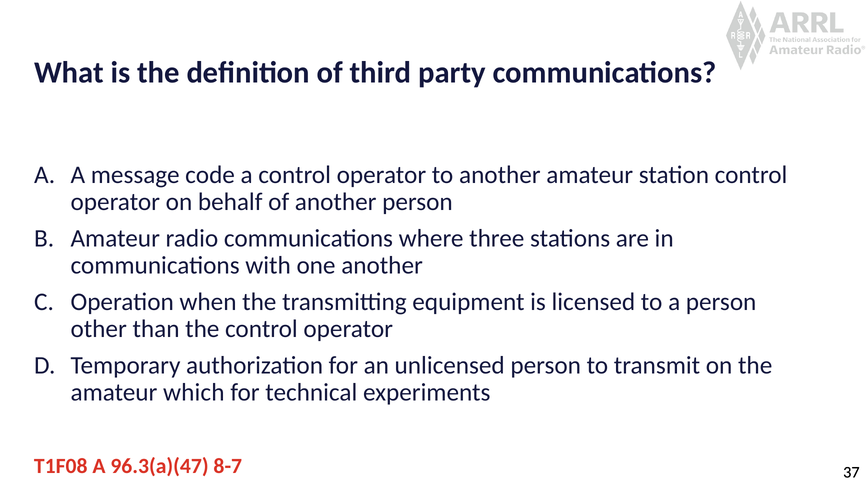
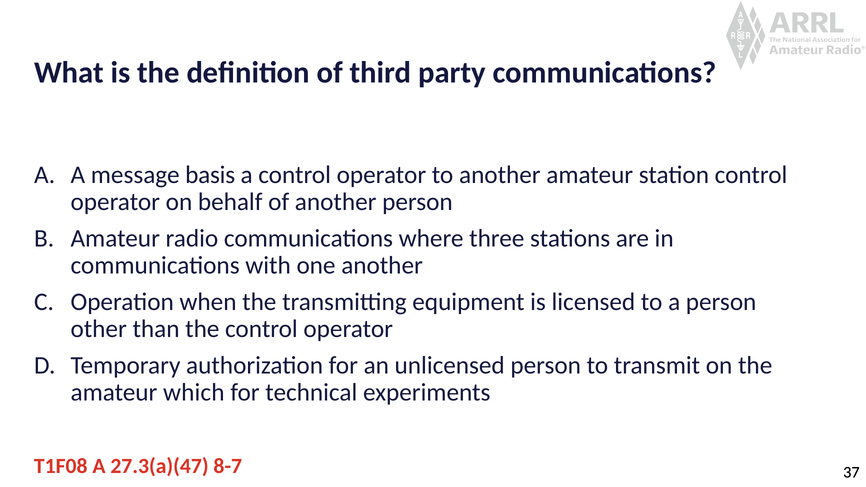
code: code -> basis (210, 175)
96.3(a)(47: 96.3(a)(47 -> 27.3(a)(47 (160, 466)
